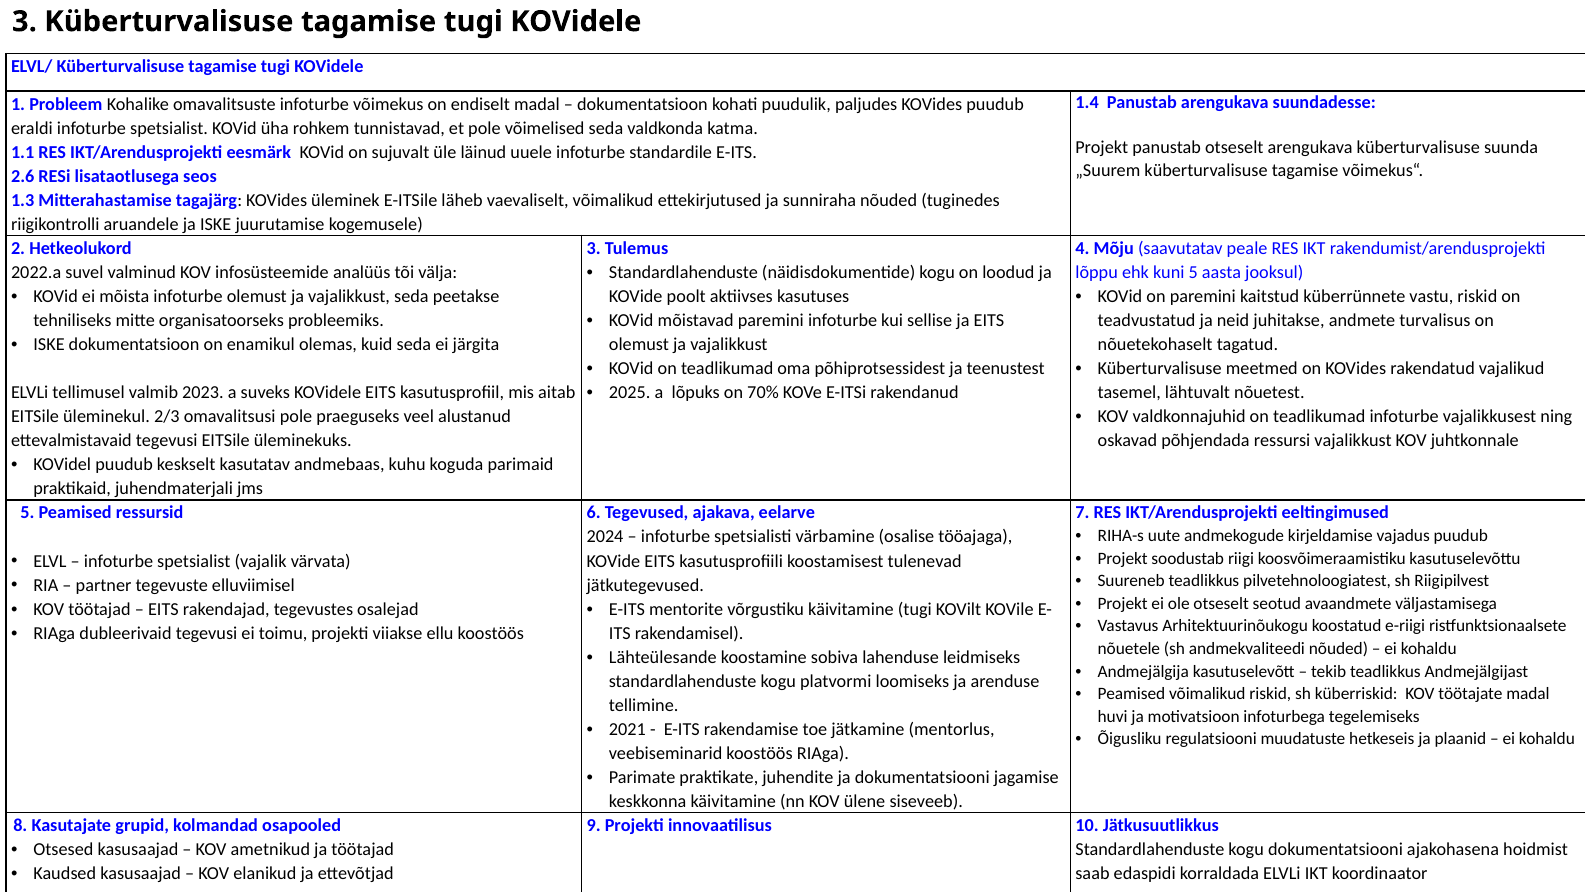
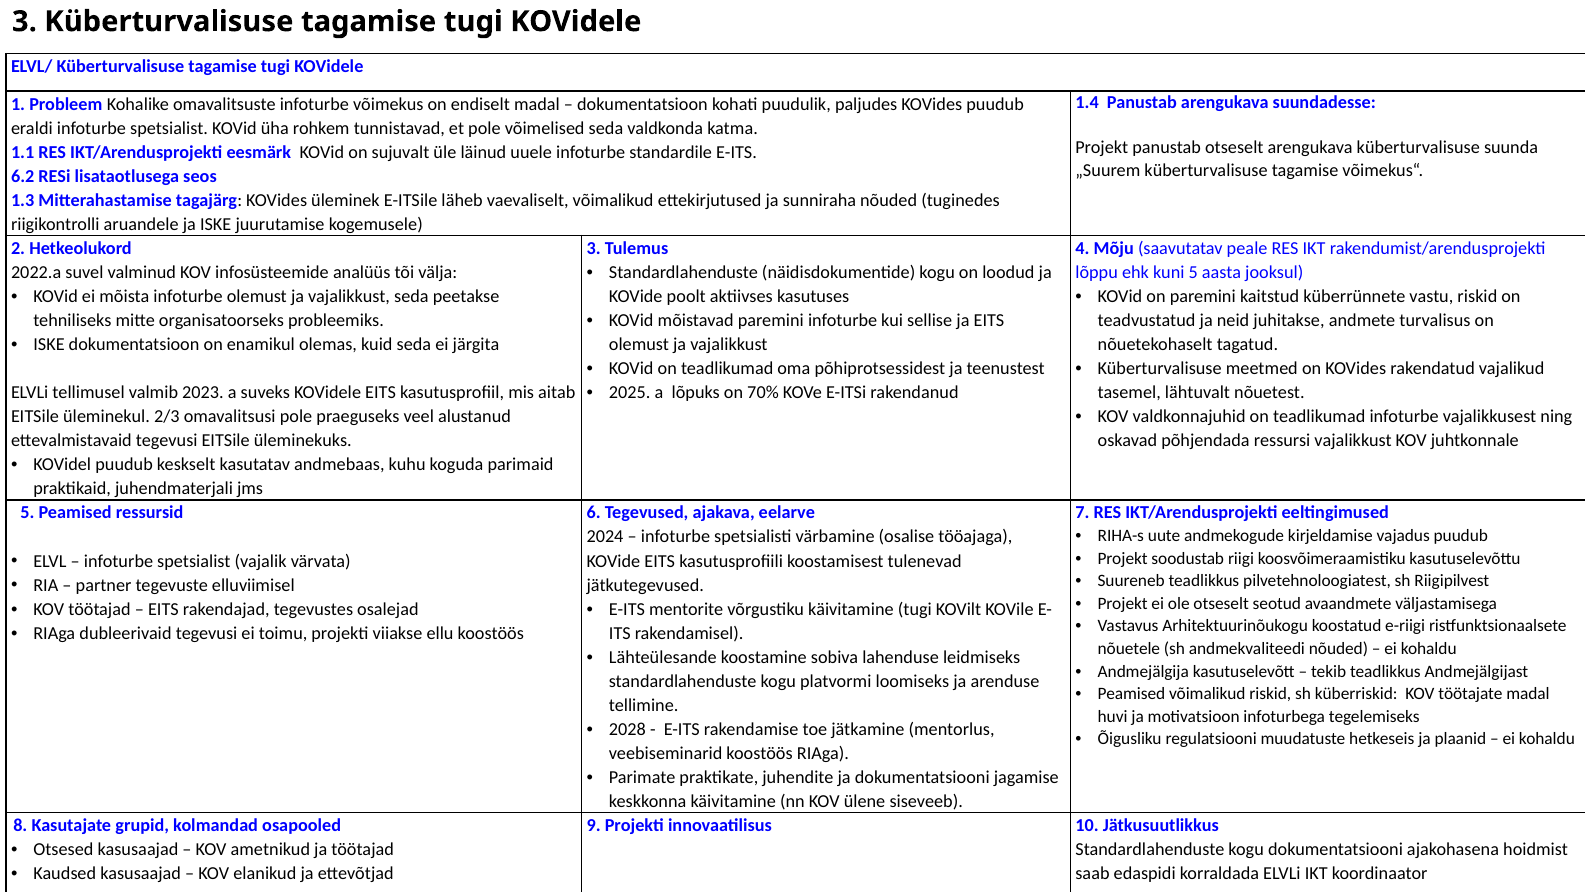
2.6: 2.6 -> 6.2 (23, 176)
2021: 2021 -> 2028 (627, 729)
